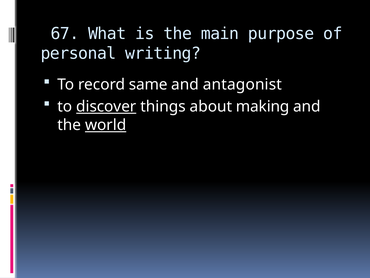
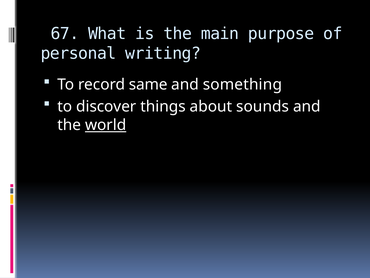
antagonist: antagonist -> something (242, 84)
discover underline: present -> none (106, 106)
making: making -> sounds (263, 106)
